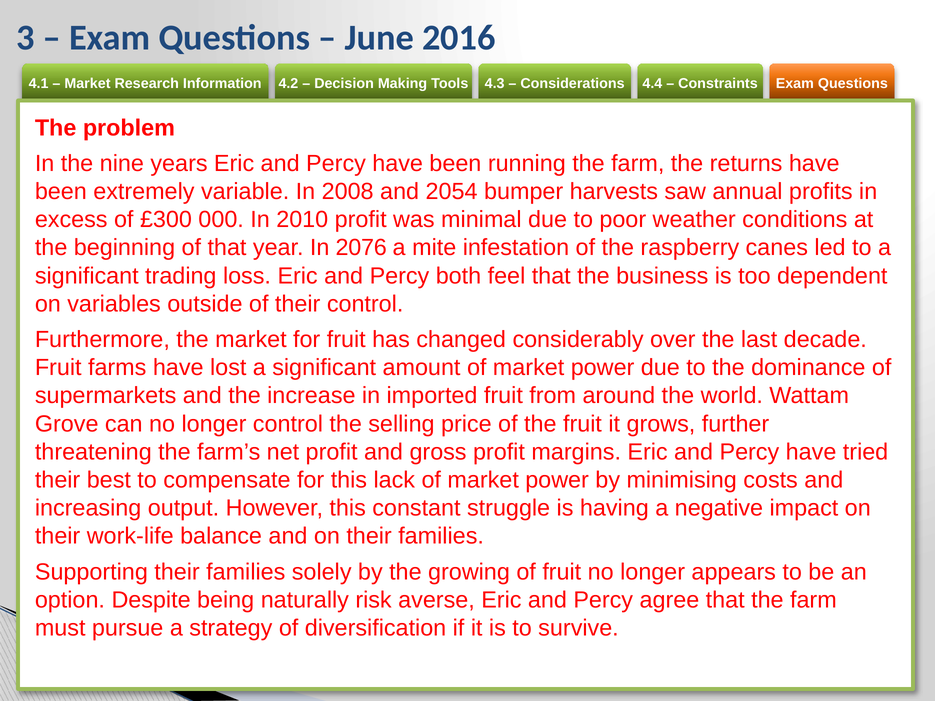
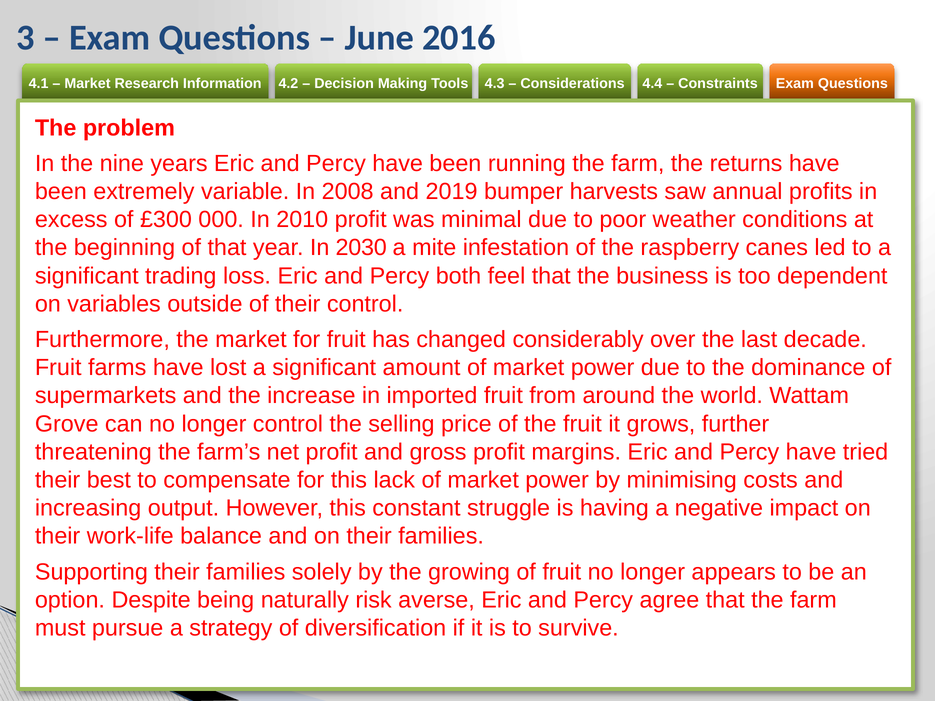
2054: 2054 -> 2019 (452, 192)
2076: 2076 -> 2030 (361, 248)
